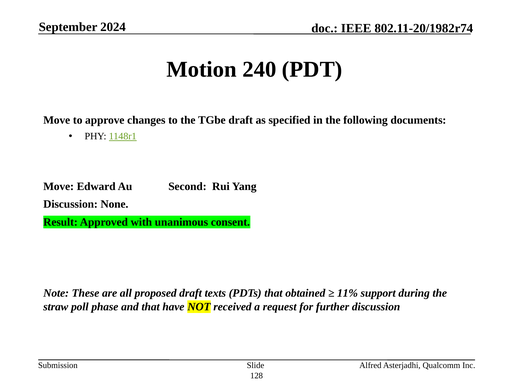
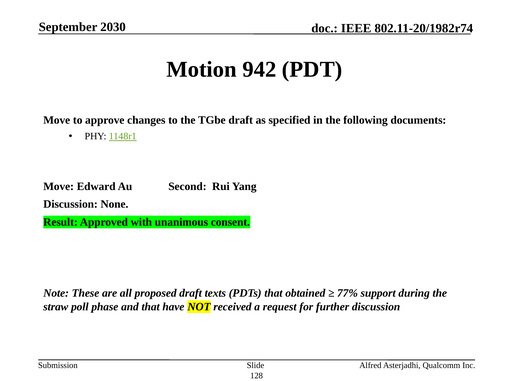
2024: 2024 -> 2030 (113, 27)
240: 240 -> 942 (259, 69)
11%: 11% -> 77% (347, 294)
